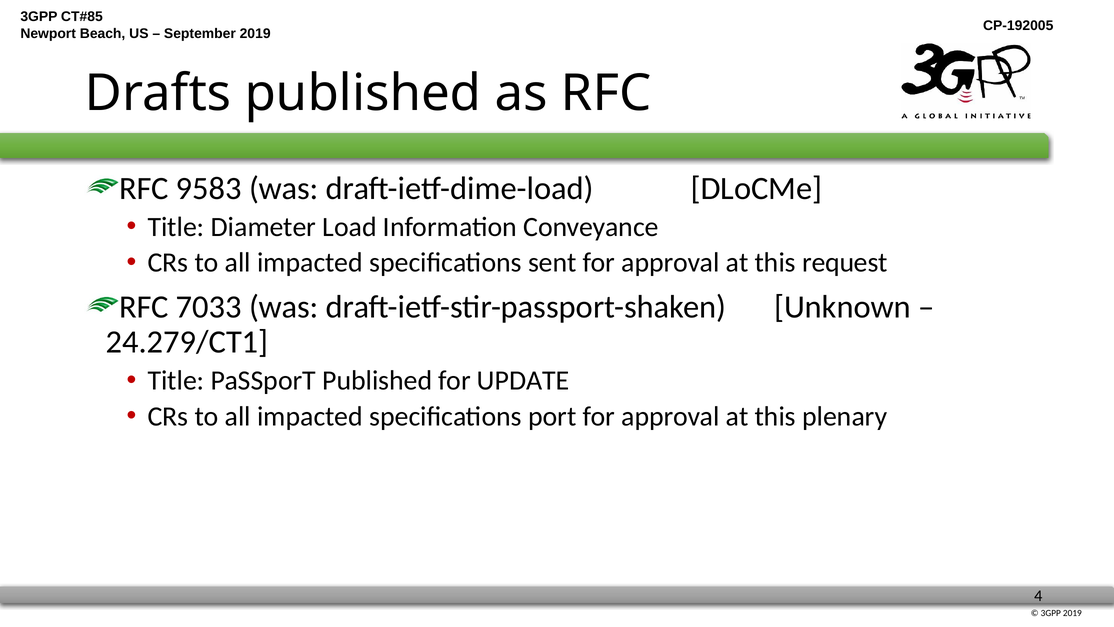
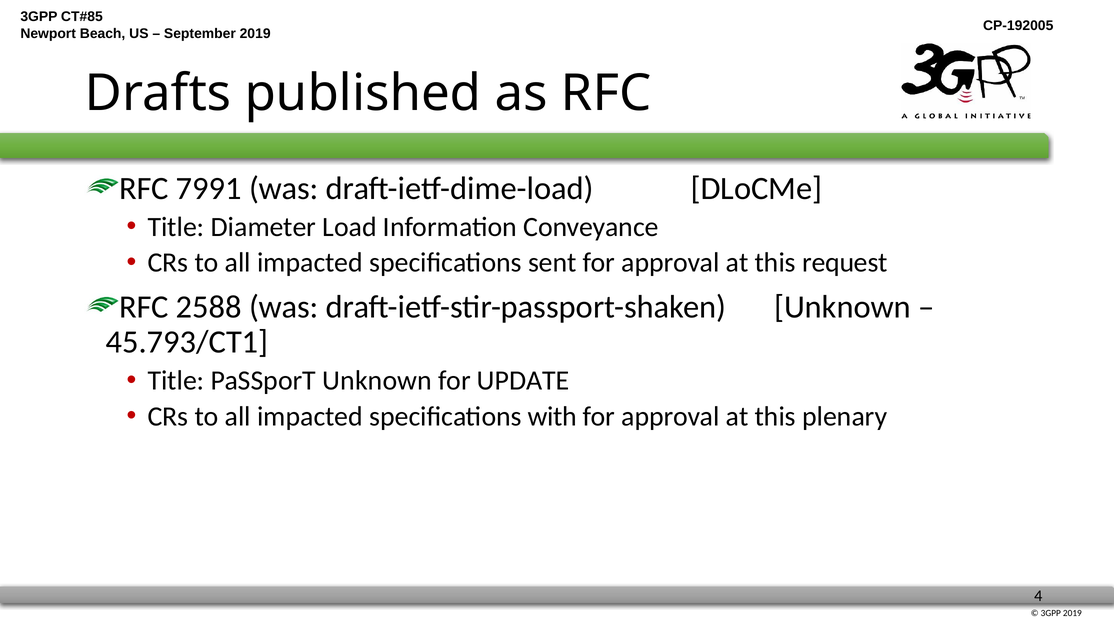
9583: 9583 -> 7991 (209, 188)
7033: 7033 -> 2588 (209, 307)
24.279/CT1: 24.279/CT1 -> 45.793/CT1 (187, 342)
PaSSporT Published: Published -> Unknown (377, 380)
port: port -> with (552, 416)
